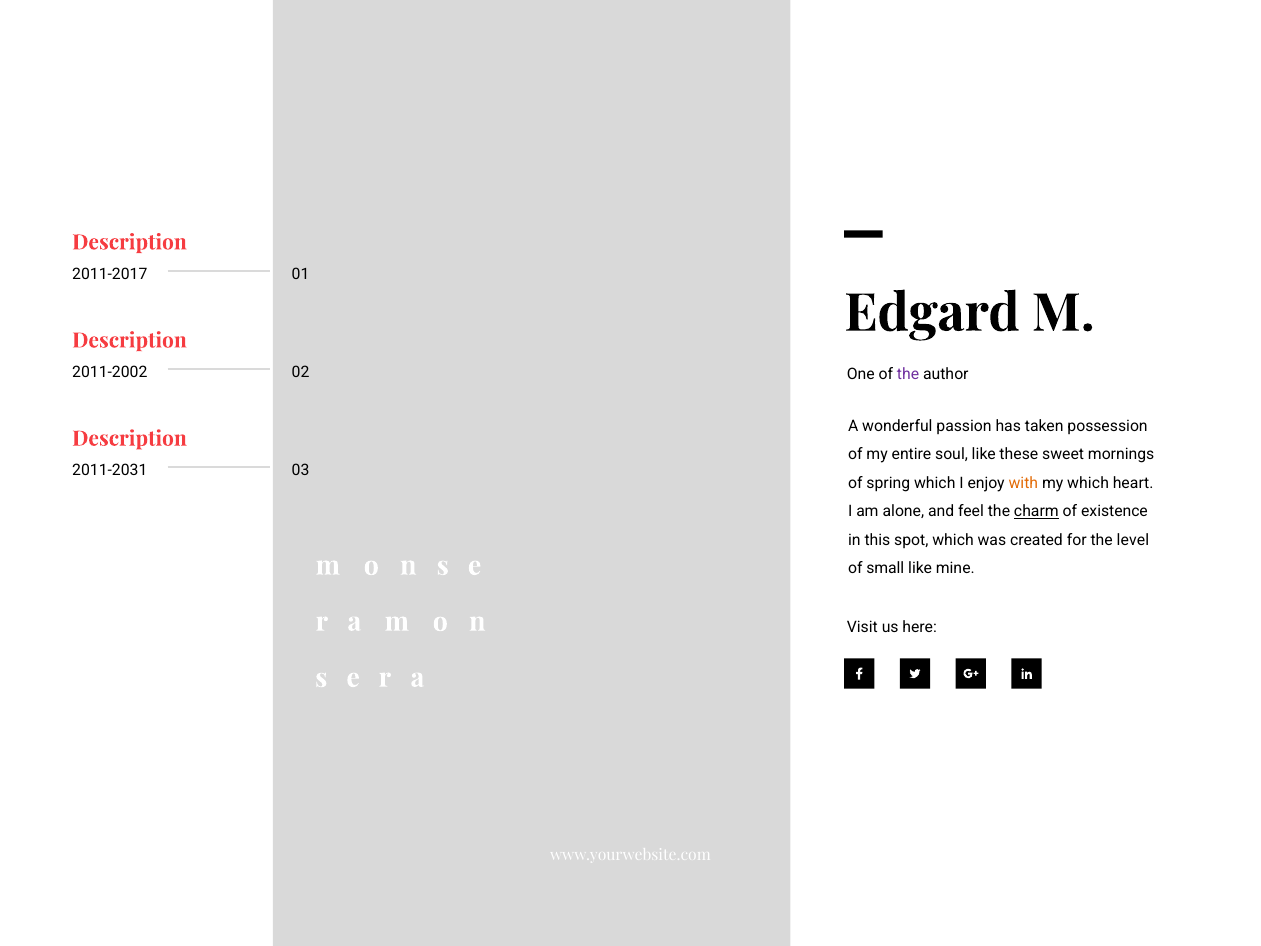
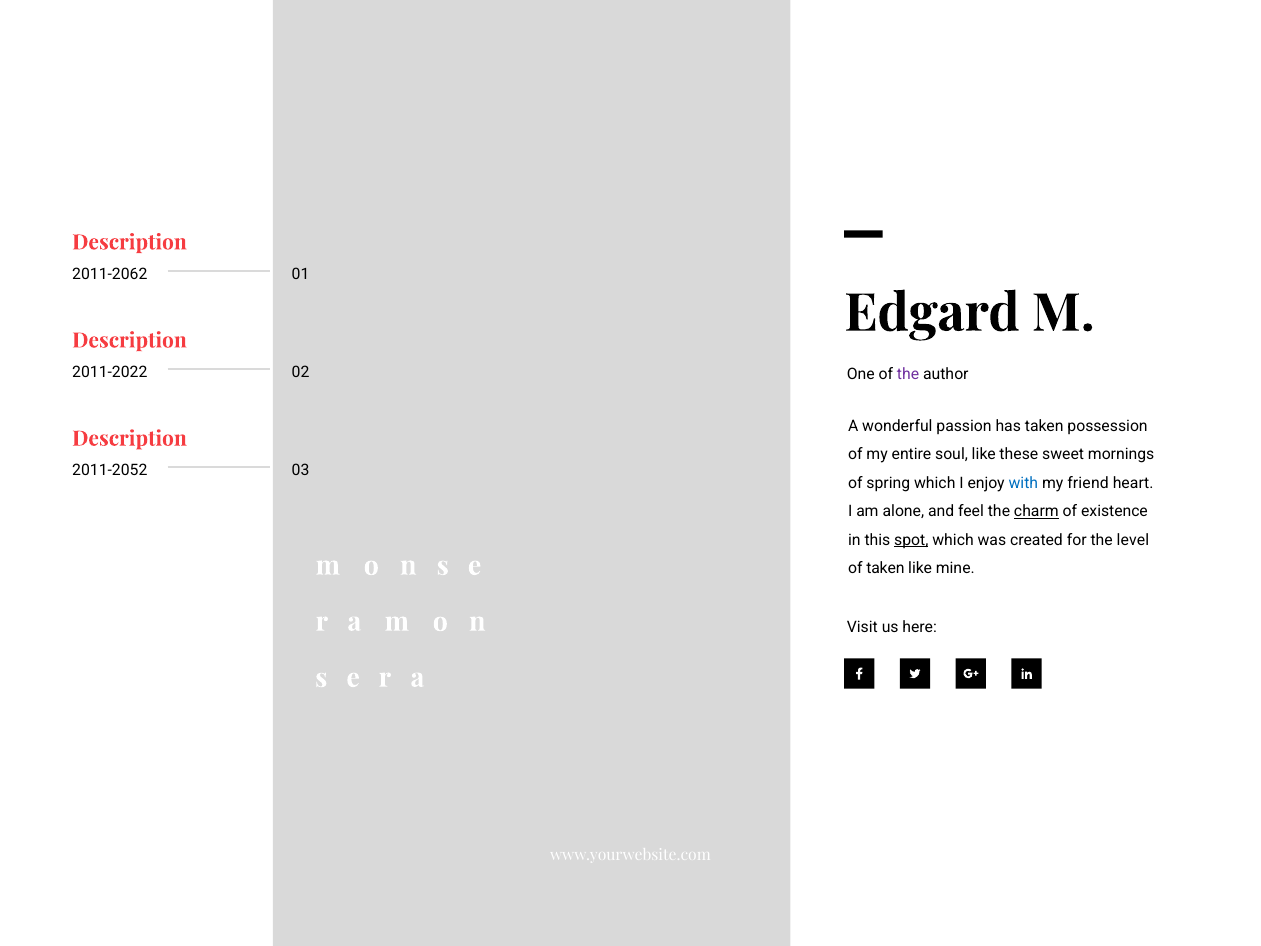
2011-2017: 2011-2017 -> 2011-2062 (110, 274)
2011-2002: 2011-2002 -> 2011-2022 (110, 372)
2011-2031: 2011-2031 -> 2011-2052 (110, 470)
with colour: orange -> blue (1023, 483)
my which: which -> friend (1088, 483)
spot underline: none -> present (911, 540)
of small: small -> taken (885, 568)
